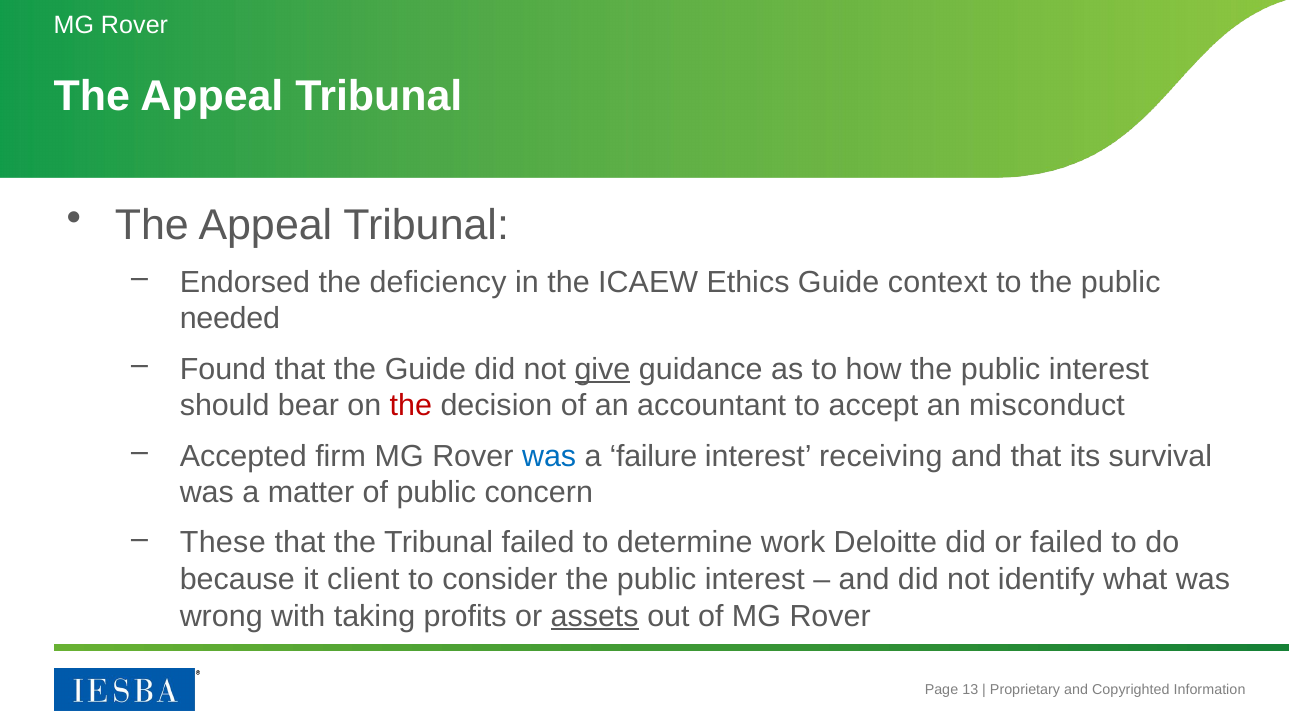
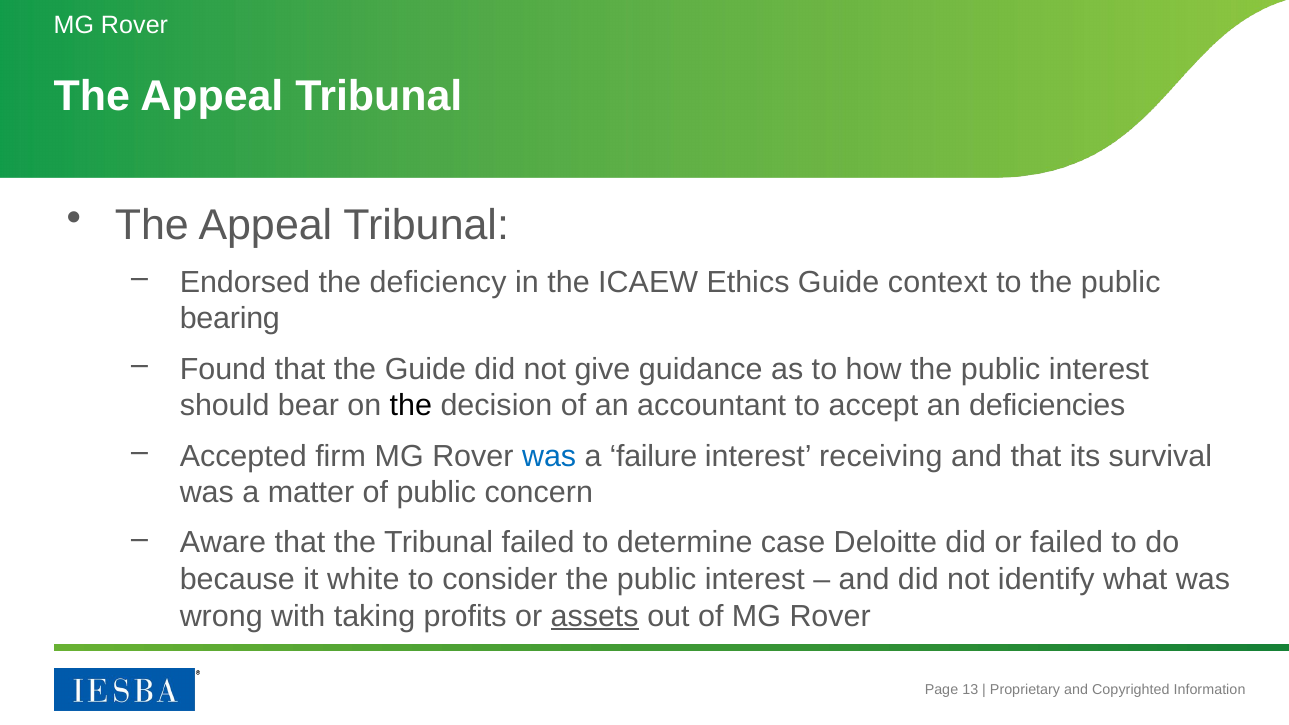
needed: needed -> bearing (230, 319)
give underline: present -> none (602, 369)
the colour: red -> black (411, 406)
misconduct: misconduct -> deficiencies (1047, 406)
These: These -> Aware (223, 543)
work: work -> case (793, 543)
client: client -> white (363, 580)
